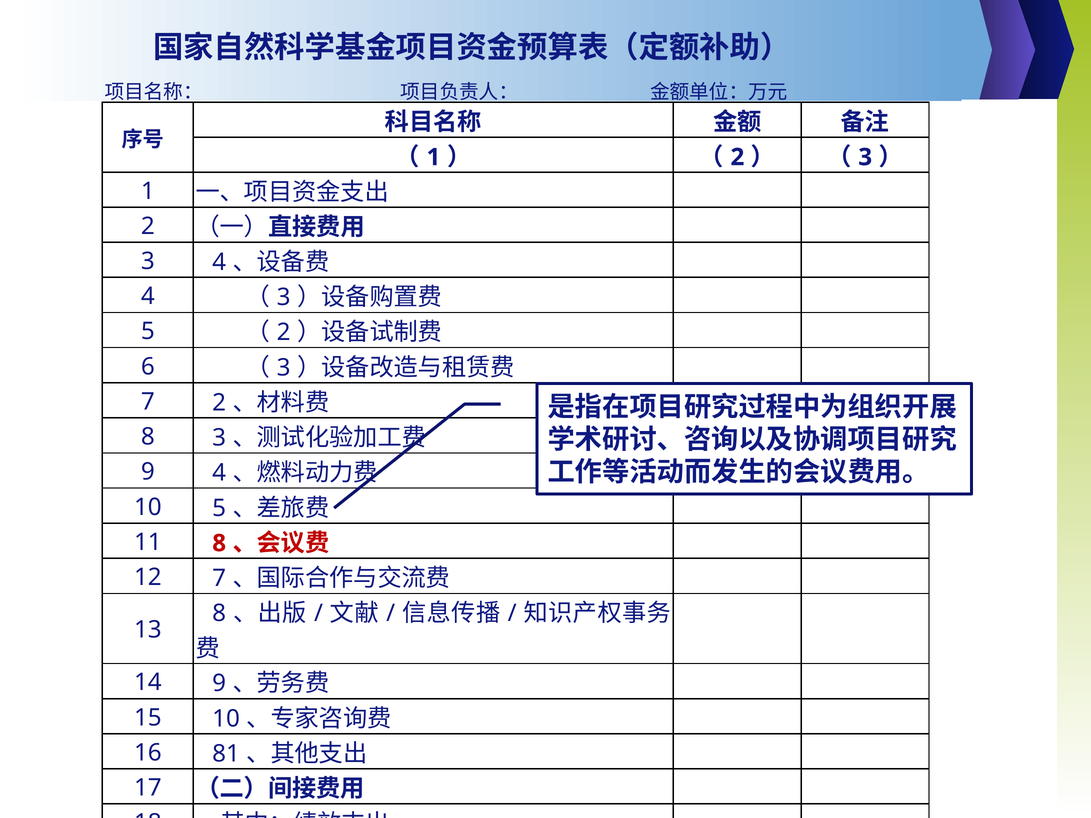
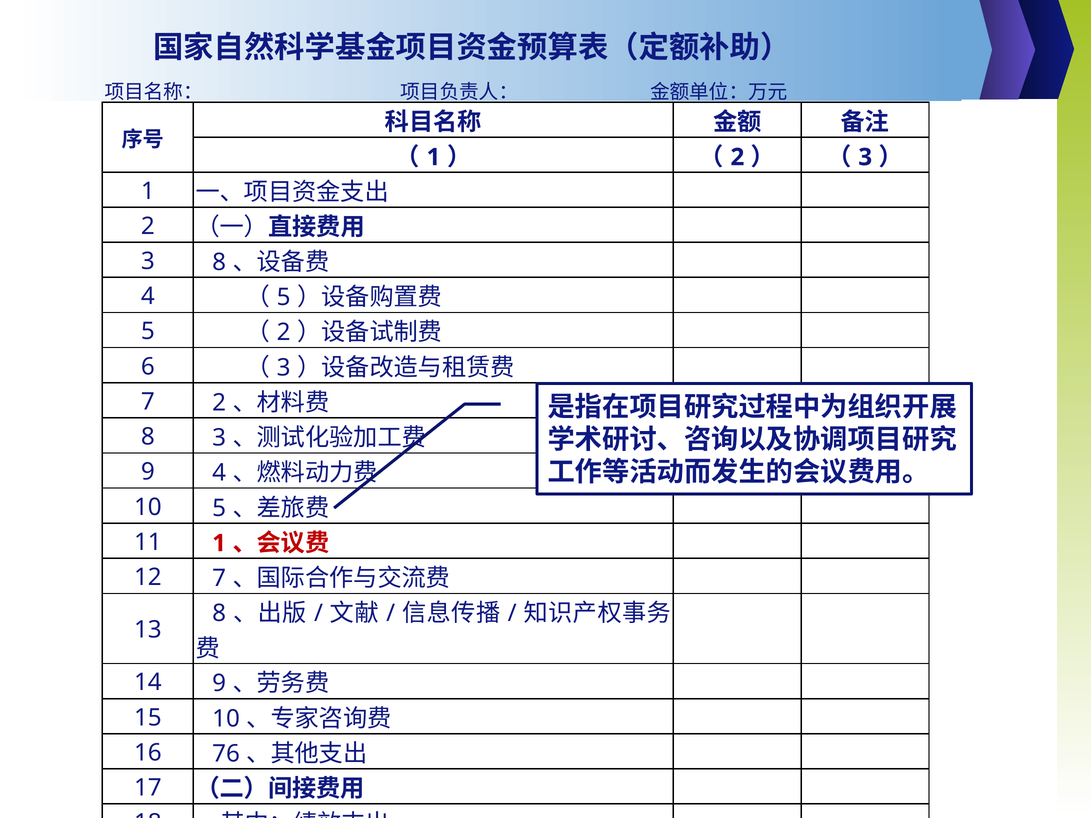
3 4: 4 -> 8 (219, 262)
3: 3 -> 5 (284, 297)
11 8: 8 -> 1 (219, 543)
81: 81 -> 76 (226, 754)
